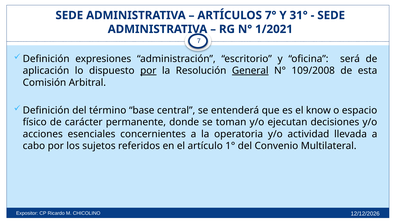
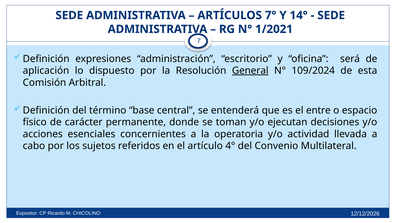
31°: 31° -> 14° (299, 15)
por underline: present -> none (148, 71)
109/2008: 109/2008 -> 109/2024 (313, 71)
know: know -> entre (318, 110)
1°: 1° -> 4° (230, 146)
